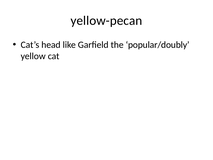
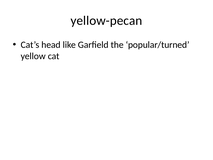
popular/doubly: popular/doubly -> popular/turned (158, 45)
